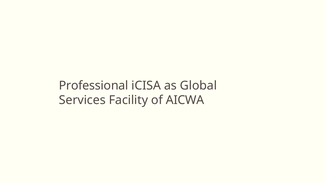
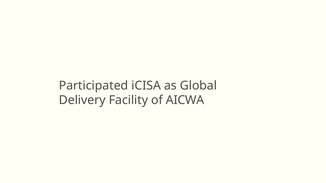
Professional: Professional -> Participated (94, 86)
Services: Services -> Delivery (82, 100)
